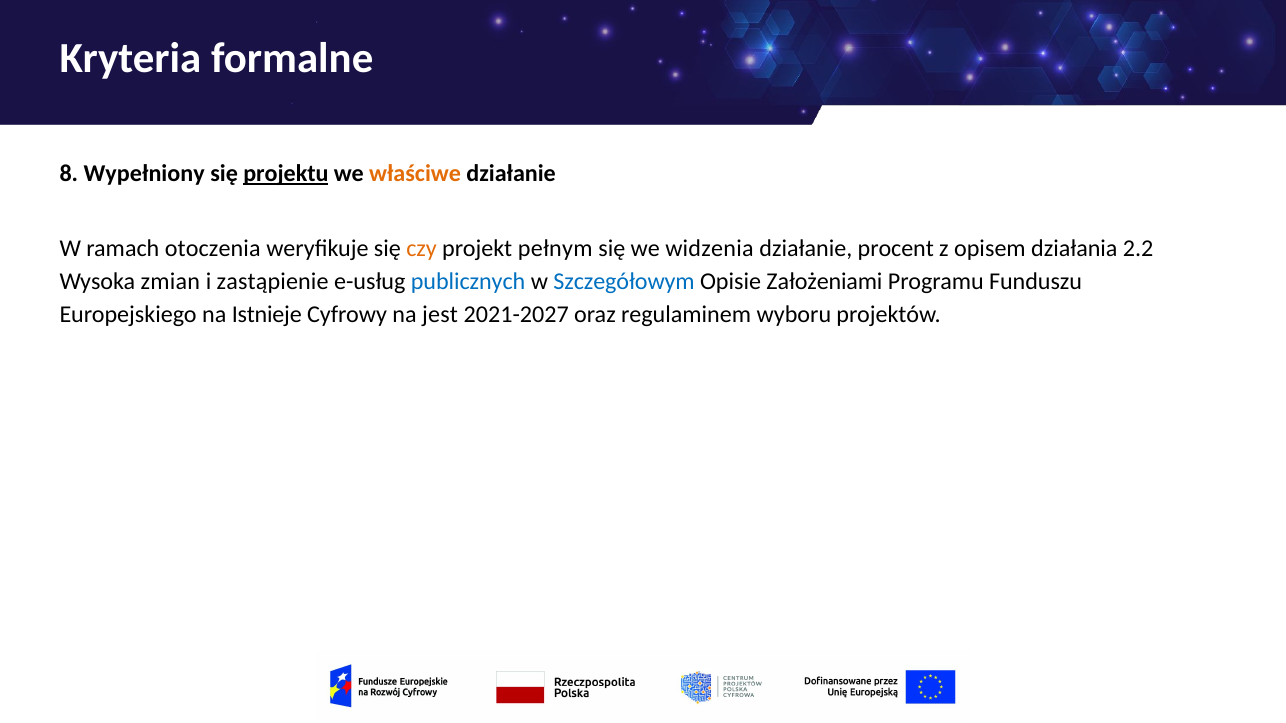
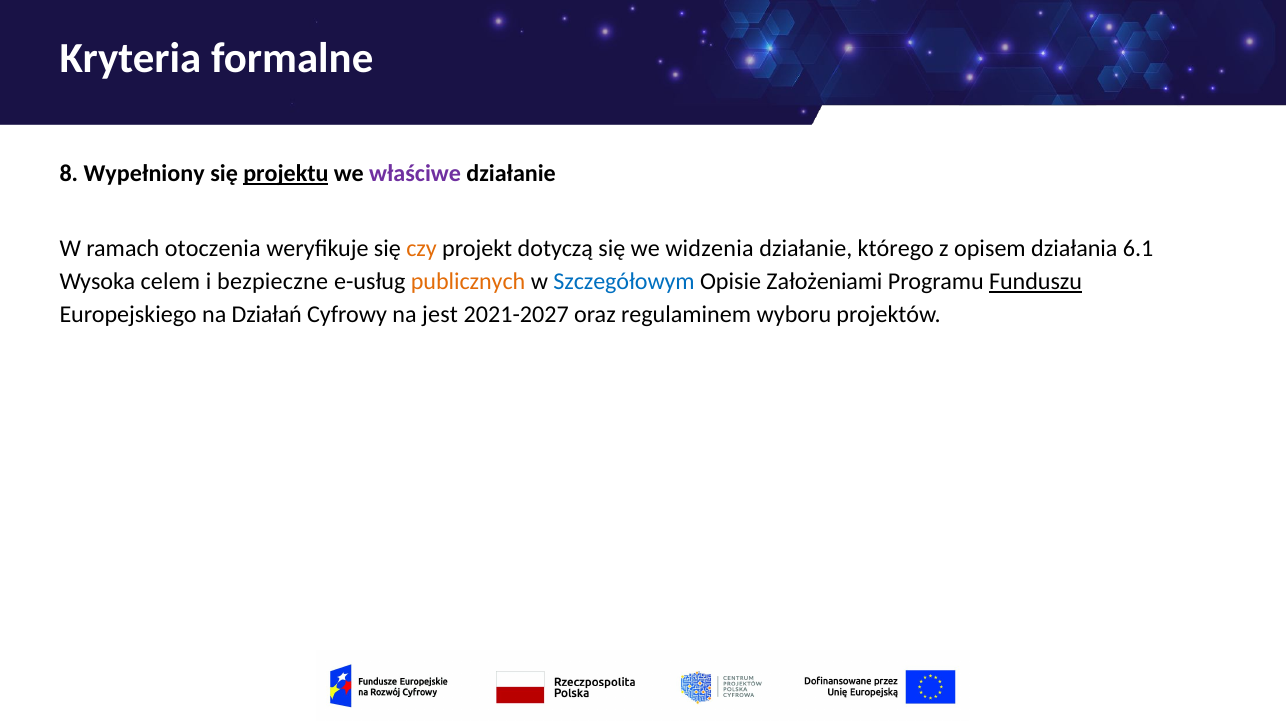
właściwe colour: orange -> purple (415, 174)
pełnym: pełnym -> dotyczą (555, 249)
procent: procent -> którego (896, 249)
2.2: 2.2 -> 6.1 (1138, 249)
zmian: zmian -> celem (170, 282)
zastąpienie: zastąpienie -> bezpieczne (273, 282)
publicznych colour: blue -> orange (468, 282)
Funduszu underline: none -> present (1036, 282)
Istnieje: Istnieje -> Działań (267, 315)
